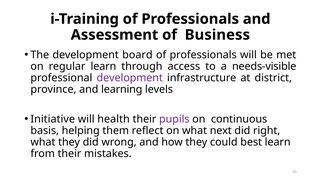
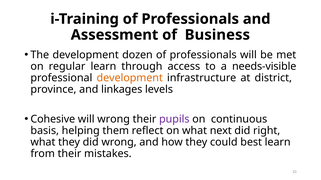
board: board -> dozen (137, 55)
development colour: purple -> orange (130, 78)
learning: learning -> linkages (122, 90)
Initiative: Initiative -> Cohesive (53, 119)
will health: health -> wrong (114, 119)
